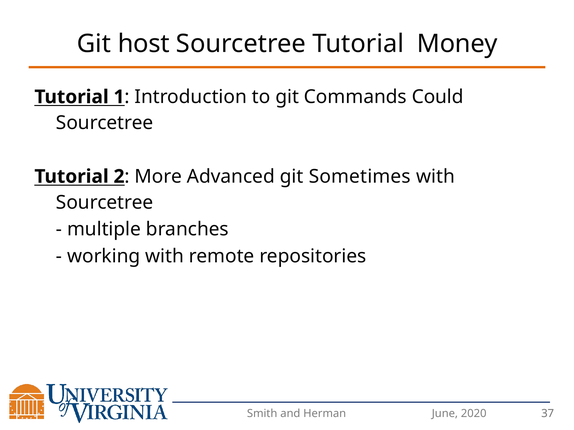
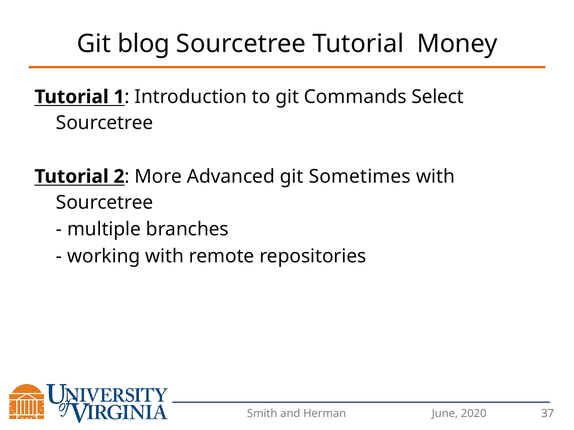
host: host -> blog (144, 44)
Could: Could -> Select (438, 97)
